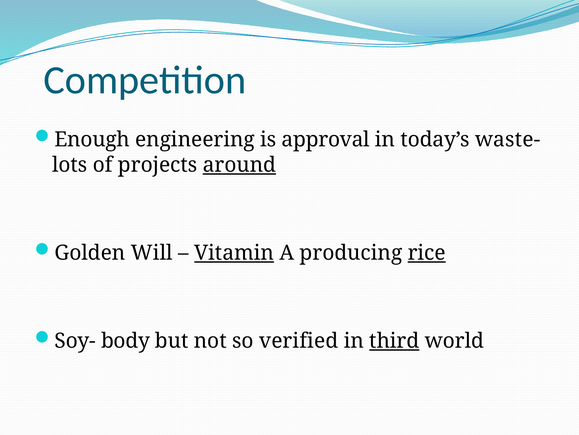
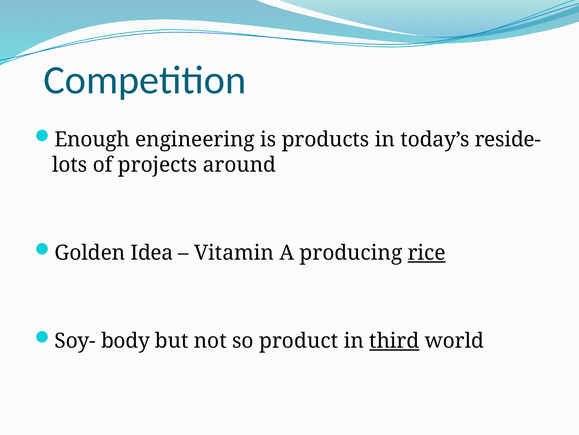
approval: approval -> products (326, 139)
waste-: waste- -> reside- (508, 139)
around underline: present -> none (239, 165)
Will: Will -> Idea (152, 253)
Vitamin underline: present -> none (234, 253)
verified: verified -> product (299, 340)
